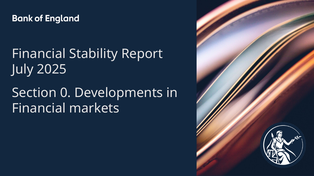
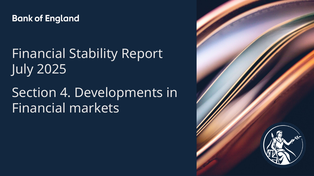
0: 0 -> 4 (66, 93)
